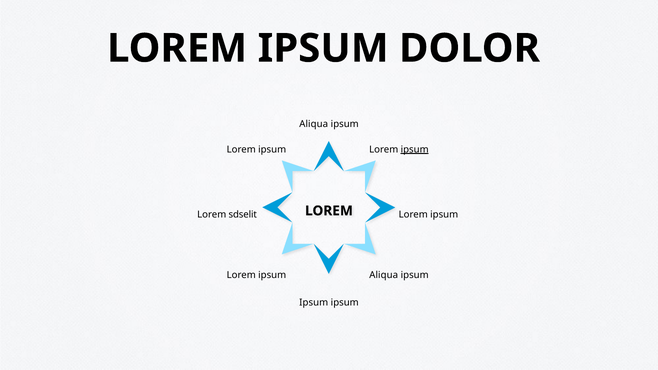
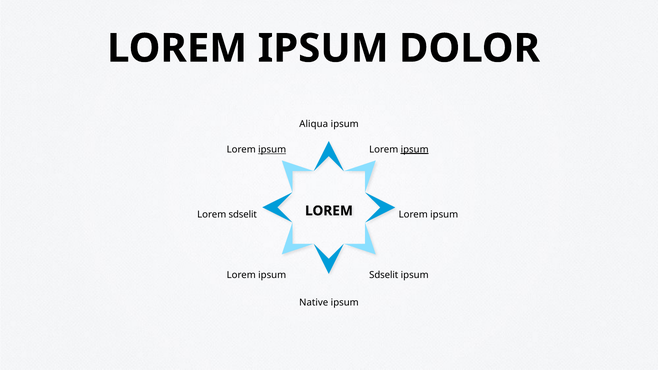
ipsum underline: none -> present (272, 149)
Aliqua: Aliqua -> Sdselit (384, 275)
Ipsum: Ipsum -> Native (314, 303)
